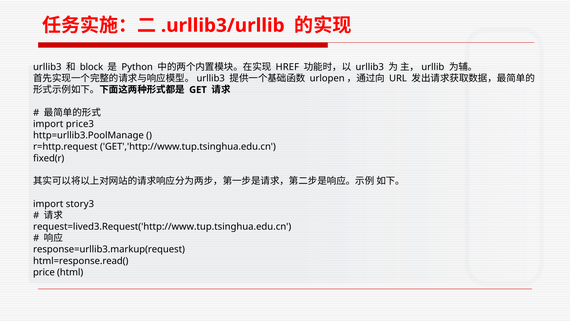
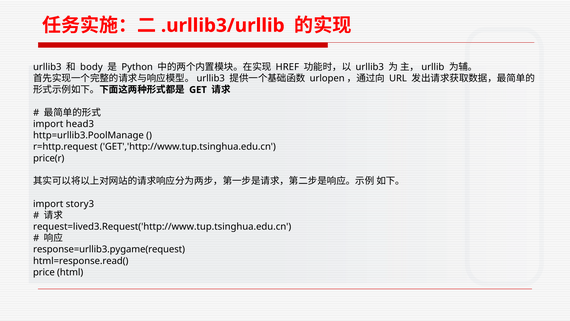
block: block -> body (91, 67)
price3: price3 -> head3 (80, 124)
ﬁxed(r: ﬁxed(r -> price(r (49, 158)
response=urllib3.markup(request: response=urllib3.markup(request -> response=urllib3.pygame(request (109, 249)
